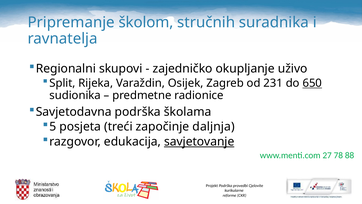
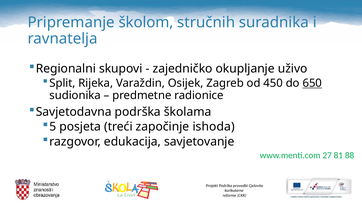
231: 231 -> 450 (273, 83)
daljnja: daljnja -> ishoda (214, 126)
savjetovanje underline: present -> none (199, 141)
78: 78 -> 81 (338, 155)
